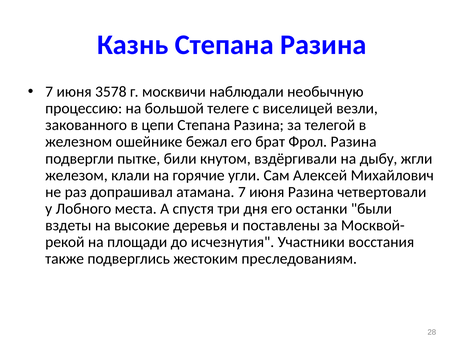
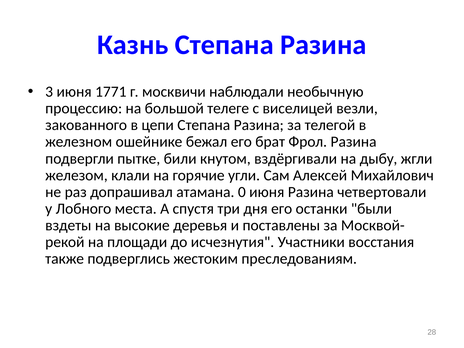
7: 7 -> 3 (49, 92)
3578: 3578 -> 1771 (111, 92)
атамана 7: 7 -> 0 (242, 192)
